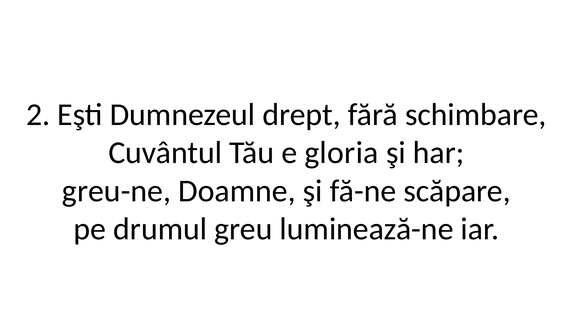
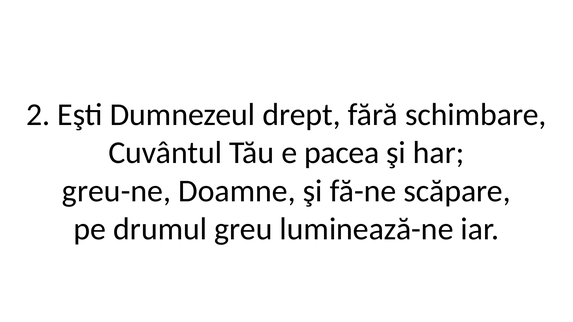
gloria: gloria -> pacea (342, 153)
